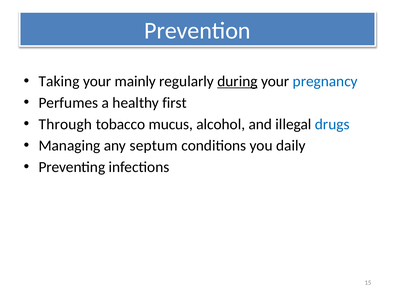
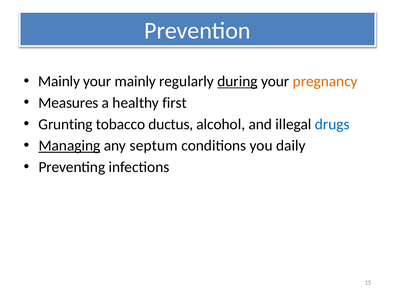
Taking: Taking -> Mainly (59, 81)
pregnancy colour: blue -> orange (325, 81)
Perfumes: Perfumes -> Measures (68, 103)
Through: Through -> Grunting (65, 124)
mucus: mucus -> ductus (171, 124)
Managing underline: none -> present (69, 146)
